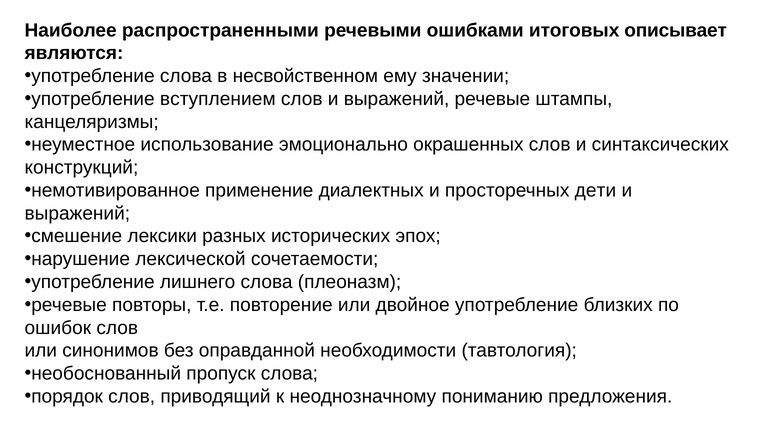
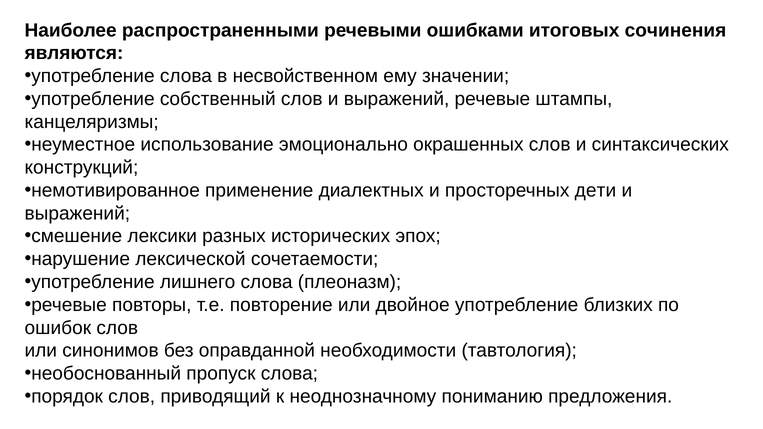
описывает: описывает -> сочинения (675, 30)
вступлением: вступлением -> собственный (218, 99)
